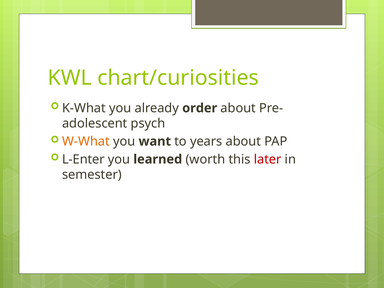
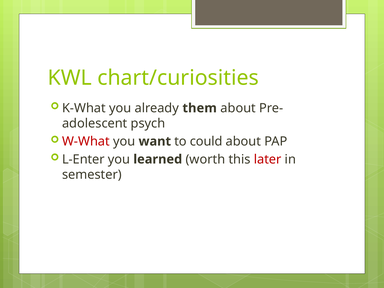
order: order -> them (200, 108)
W-What colour: orange -> red (86, 141)
years: years -> could (206, 141)
